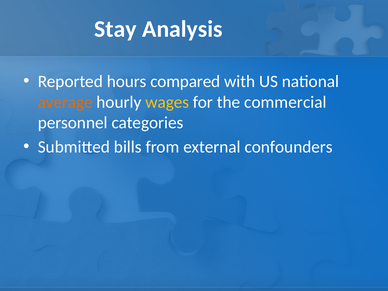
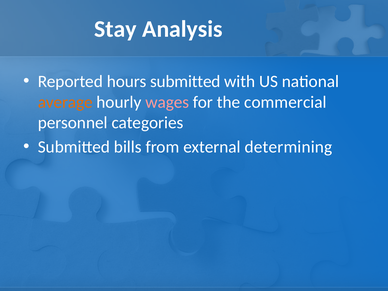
hours compared: compared -> submitted (185, 81)
wages colour: yellow -> pink (167, 102)
confounders: confounders -> determining (288, 147)
